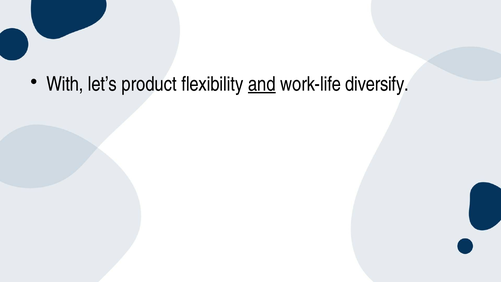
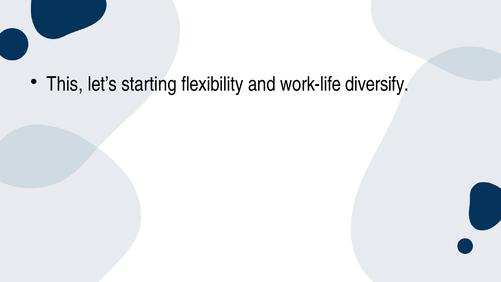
With: With -> This (65, 84)
product: product -> starting (149, 84)
and underline: present -> none (262, 84)
